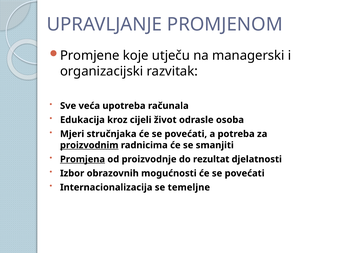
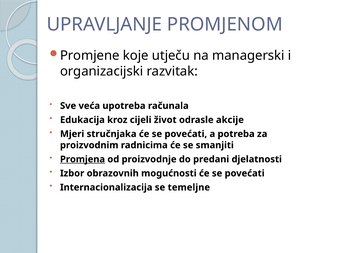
osoba: osoba -> akcije (230, 120)
proizvodnim underline: present -> none (89, 145)
rezultat: rezultat -> predani (211, 159)
